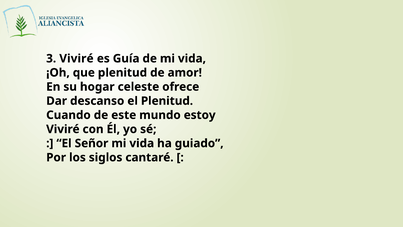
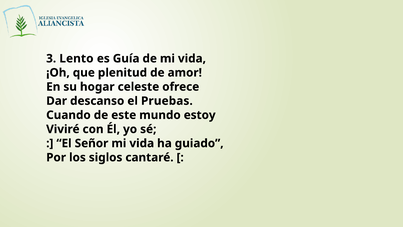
3 Viviré: Viviré -> Lento (76, 58)
el Plenitud: Plenitud -> Pruebas (167, 101)
